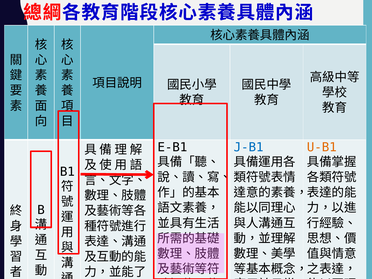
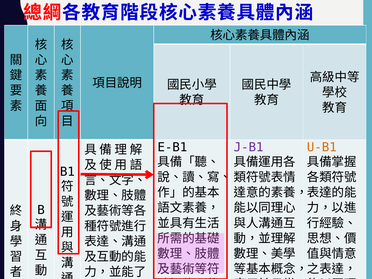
J-B1 colour: blue -> purple (249, 147)
